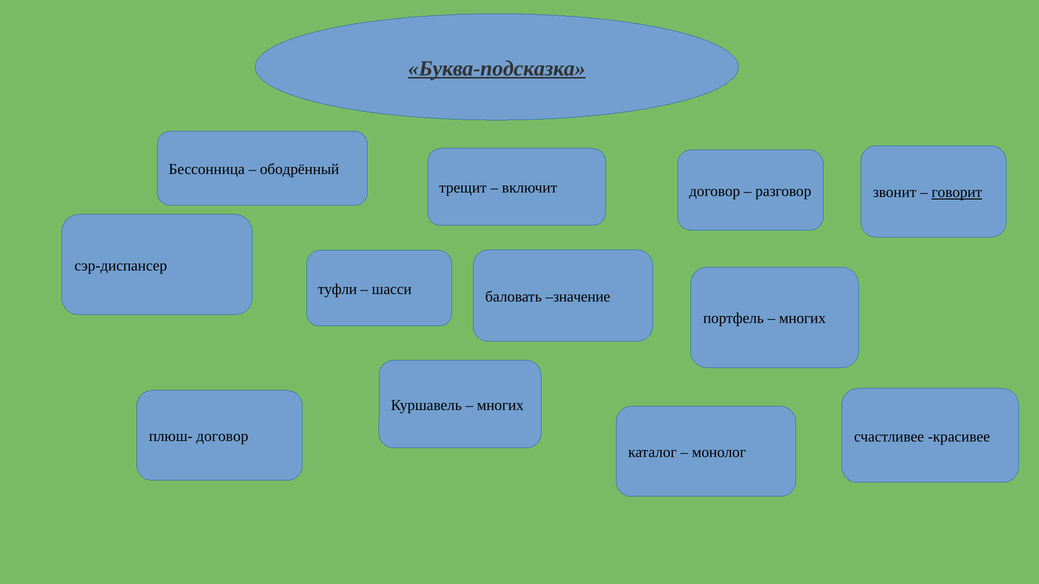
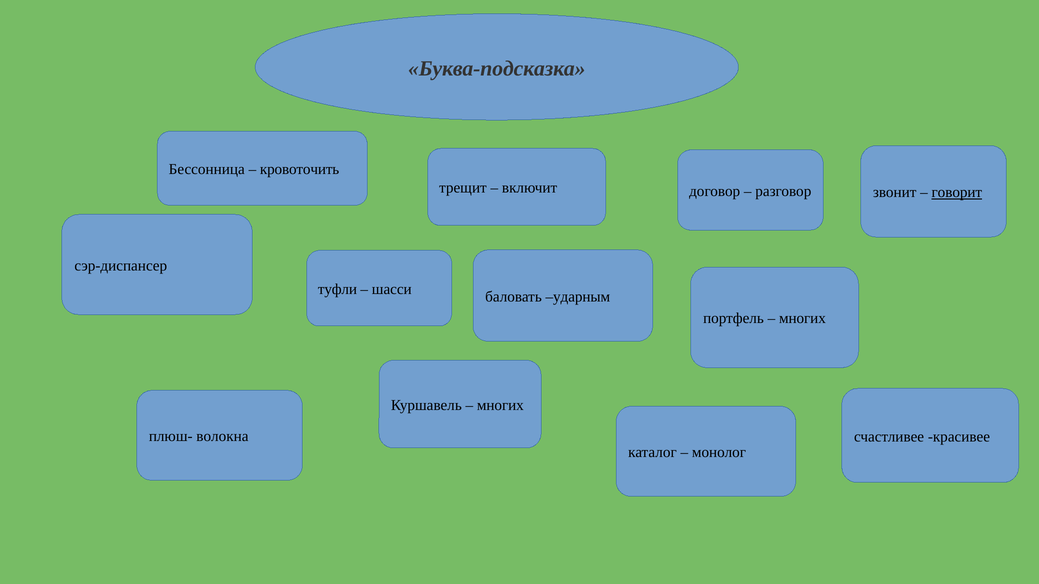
Буква-подсказка underline: present -> none (497, 68)
ободрённый: ободрённый -> кровоточить (300, 169)
значение: значение -> ударным (578, 297)
плюш- договор: договор -> волокна (222, 437)
